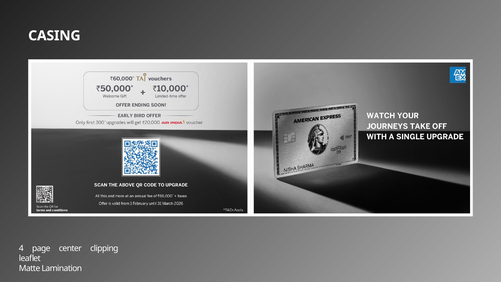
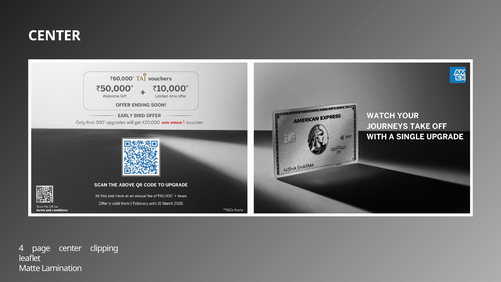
CASING: CASING -> CENTER (54, 36)
